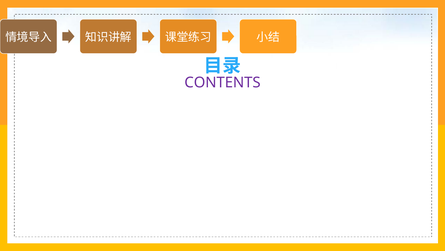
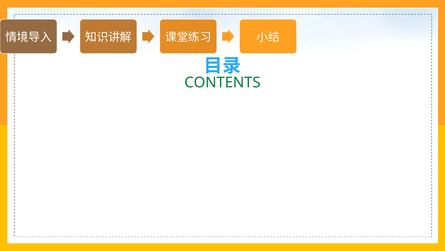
CONTENTS colour: purple -> green (222, 82)
